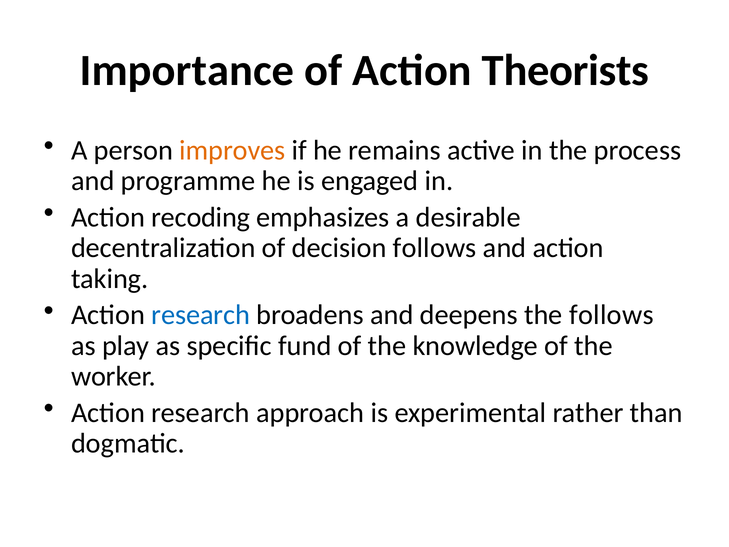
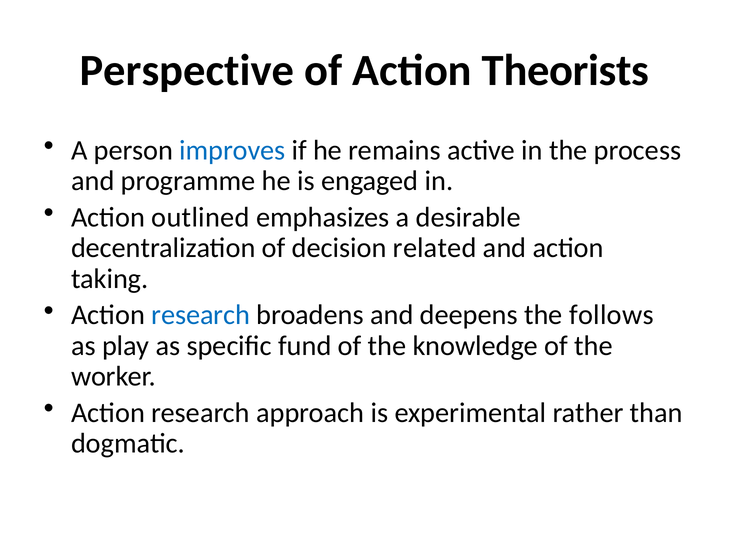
Importance: Importance -> Perspective (187, 71)
improves colour: orange -> blue (232, 150)
recoding: recoding -> outlined (200, 217)
decision follows: follows -> related (435, 248)
